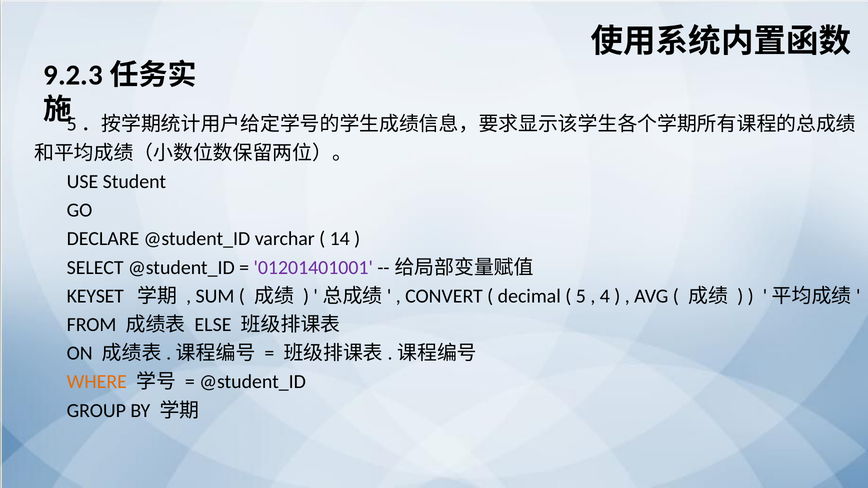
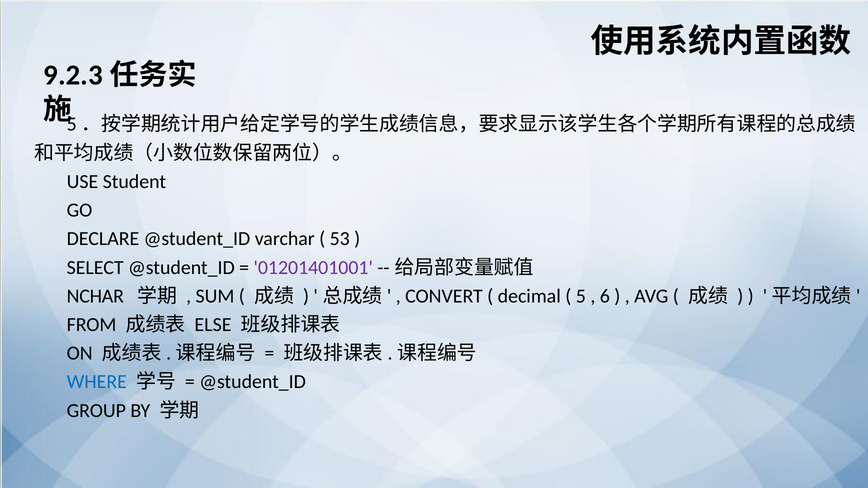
14: 14 -> 53 (340, 239)
KEYSET: KEYSET -> NCHAR (95, 296)
4: 4 -> 6 (605, 296)
WHERE colour: orange -> blue (97, 382)
